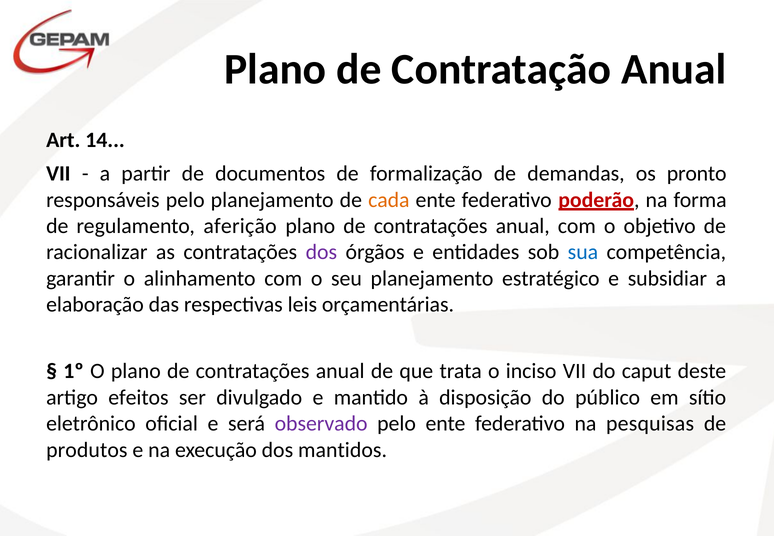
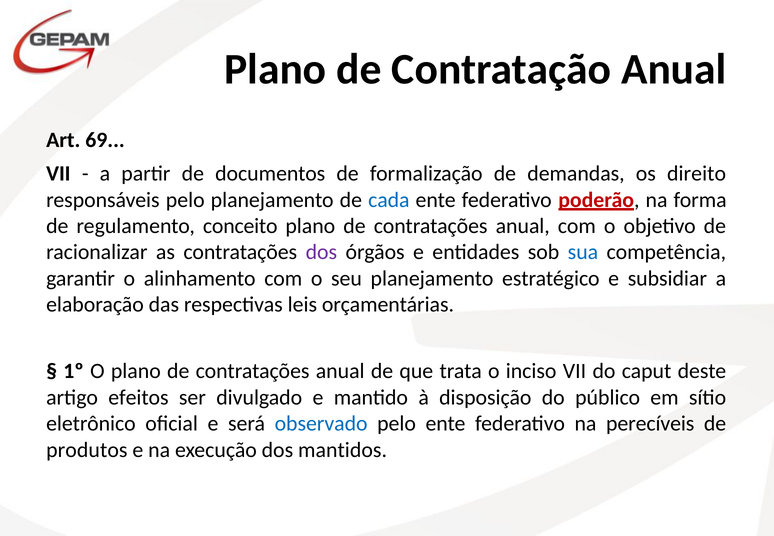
14: 14 -> 69 (105, 140)
pronto: pronto -> direito (697, 174)
cada colour: orange -> blue (389, 200)
aferição: aferição -> conceito (240, 226)
observado colour: purple -> blue (321, 424)
pesquisas: pesquisas -> perecíveis (650, 424)
